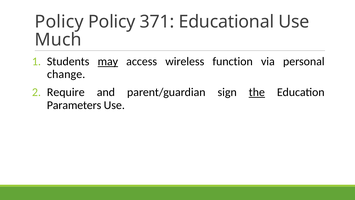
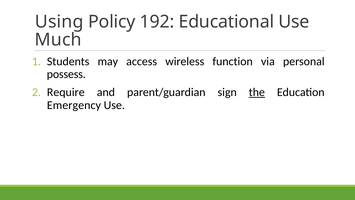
Policy: Policy -> Using (59, 22)
371: 371 -> 192 (157, 22)
may underline: present -> none (108, 61)
change: change -> possess (66, 74)
Parameters: Parameters -> Emergency (74, 105)
